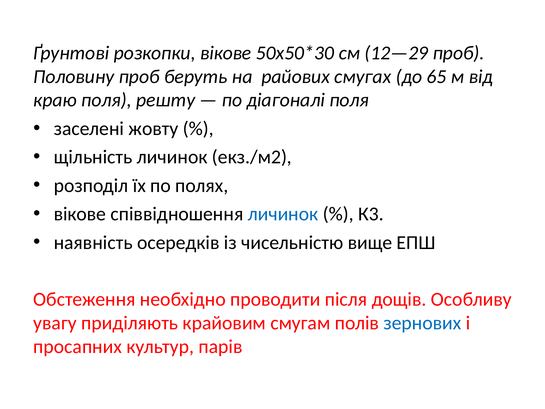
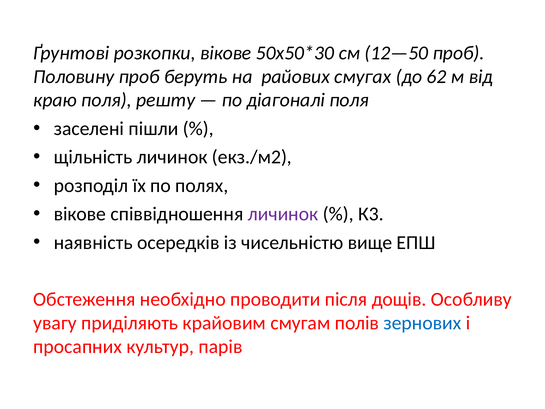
12—29: 12—29 -> 12—50 (396, 53)
65: 65 -> 62 (436, 77)
жовту: жовту -> пішли (153, 129)
личинок colour: blue -> purple (283, 214)
